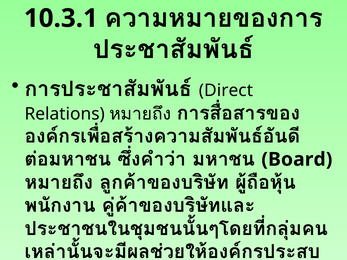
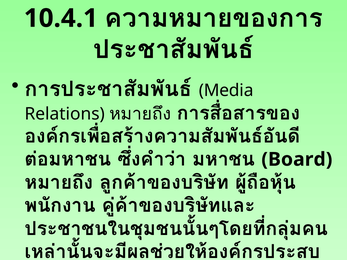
10.3.1: 10.3.1 -> 10.4.1 (61, 18)
Direct: Direct -> Media (226, 90)
